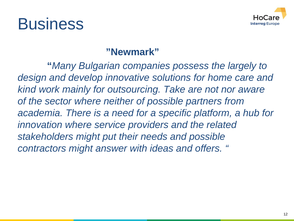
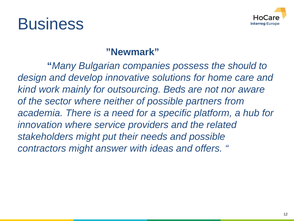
largely: largely -> should (242, 66)
Take: Take -> Beds (174, 89)
